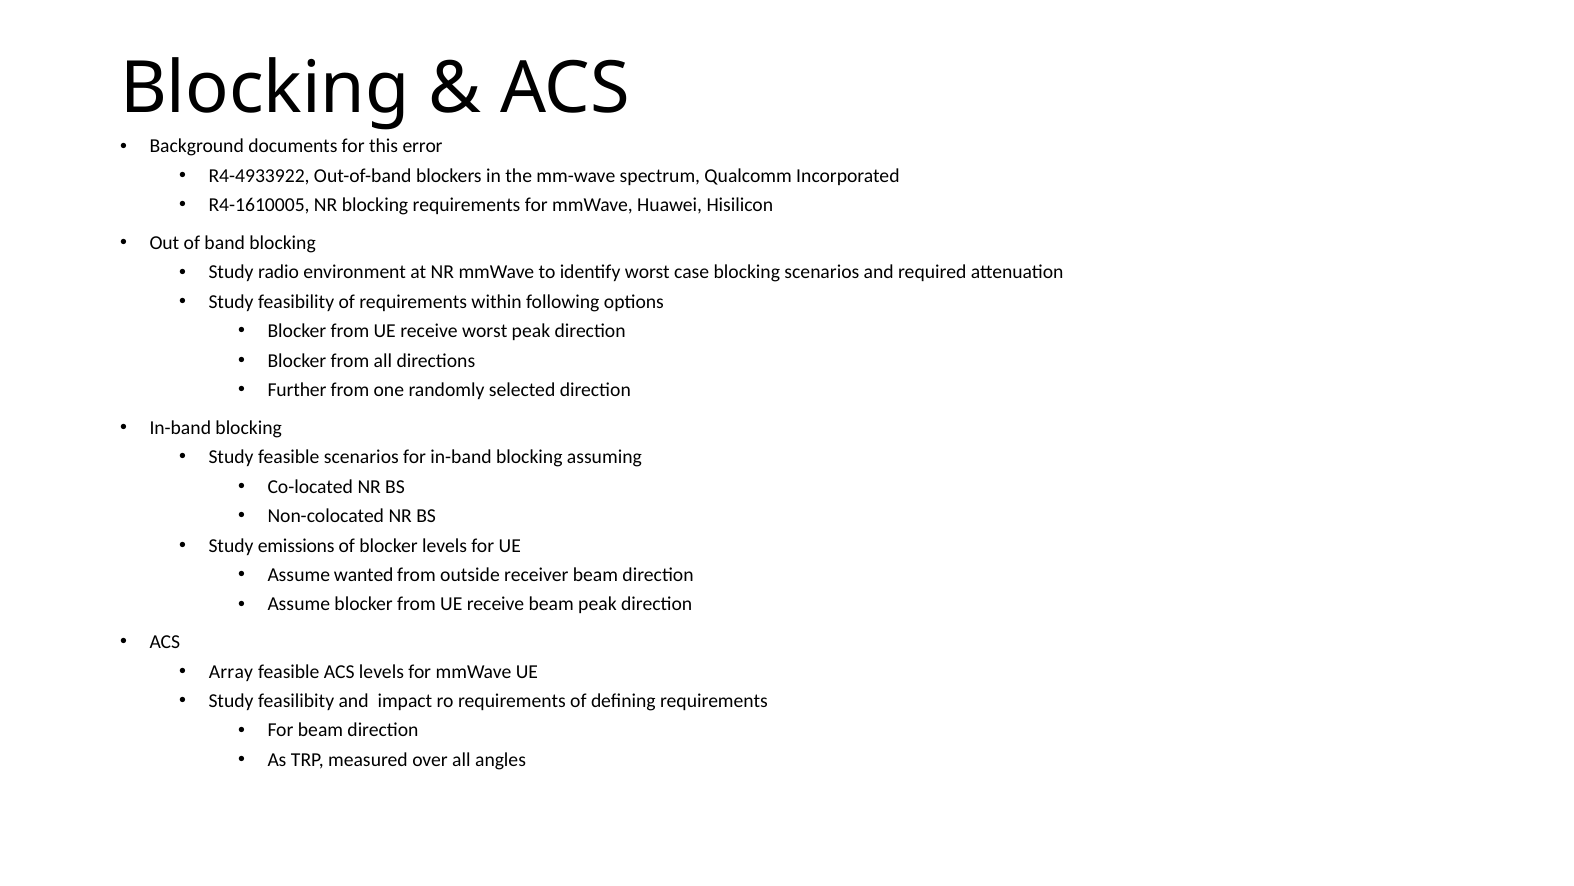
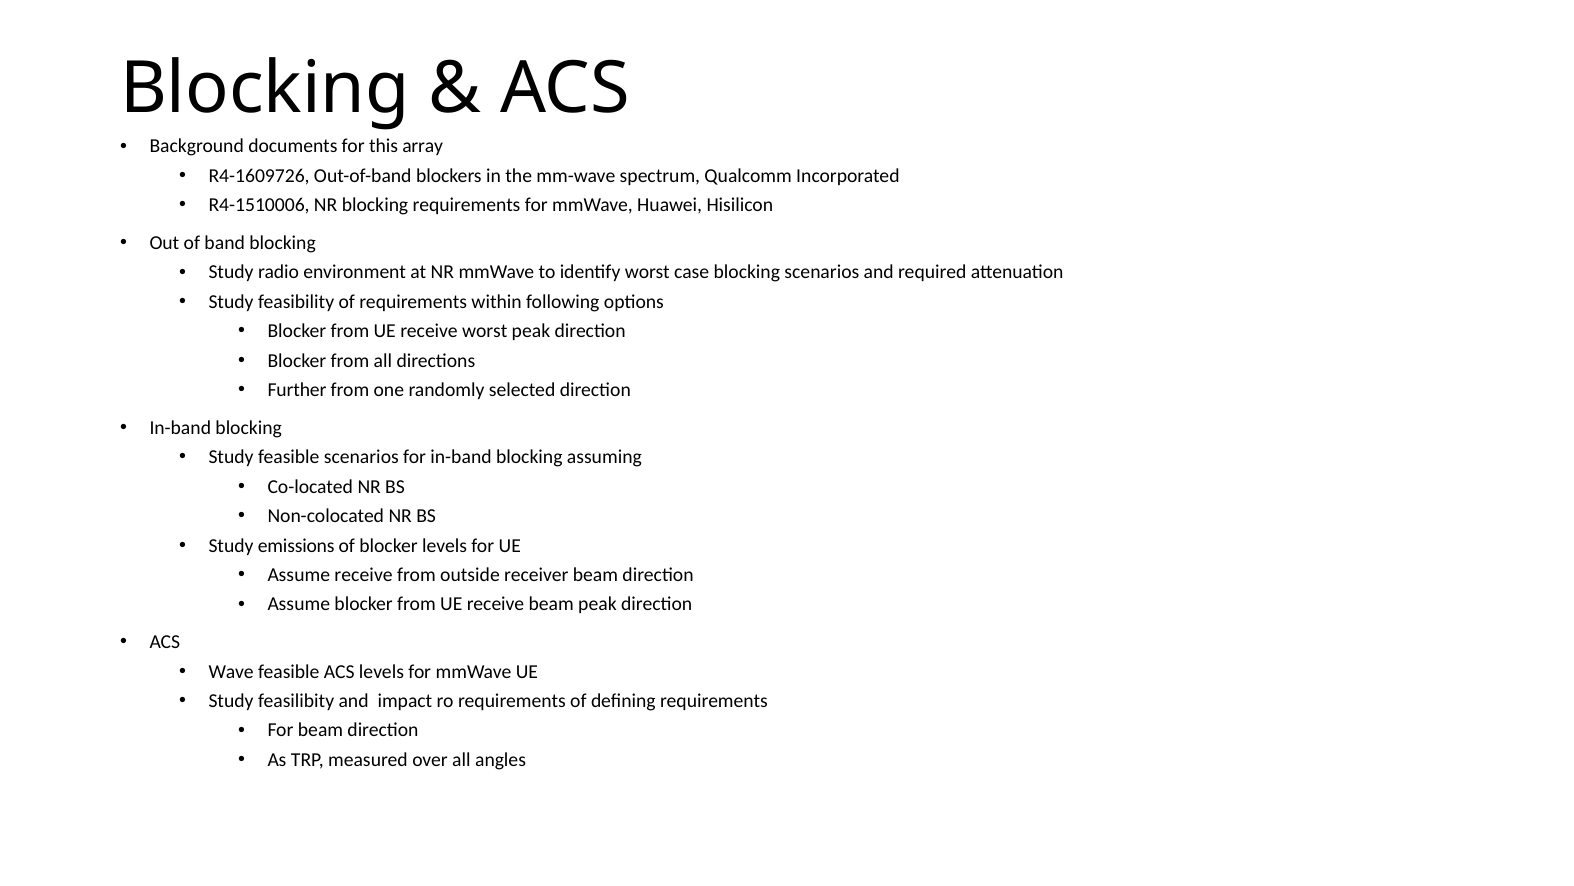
error: error -> array (423, 146)
R4-4933922: R4-4933922 -> R4-1609726 (259, 176)
R4-1610005: R4-1610005 -> R4-1510006 (259, 205)
Assume wanted: wanted -> receive (364, 575)
Array: Array -> Wave (231, 671)
